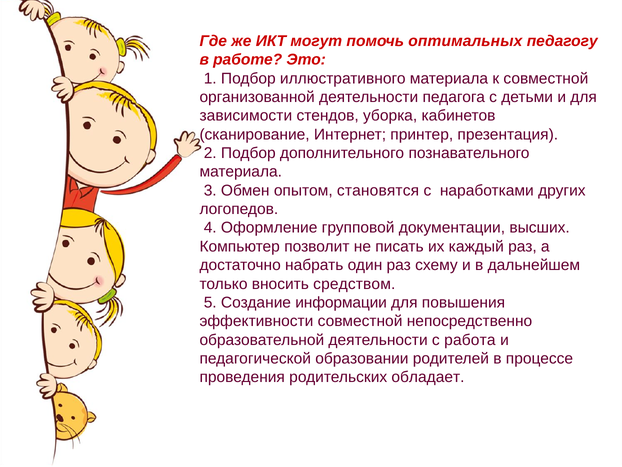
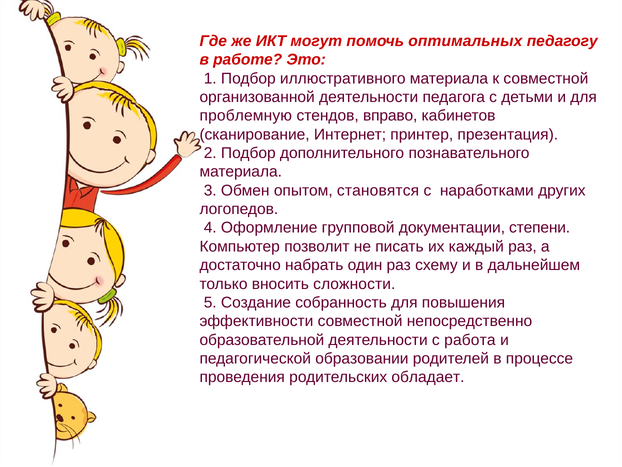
зависимости: зависимости -> проблемную (246, 116)
уборка: уборка -> вправо (390, 116)
высших: высших -> степени (540, 228)
средством: средством -> сложности (354, 284)
информации: информации -> собранность (341, 302)
